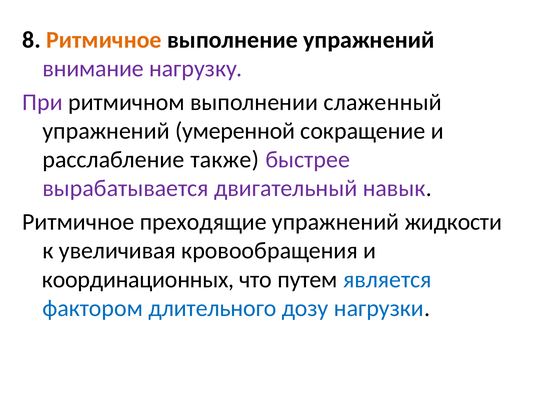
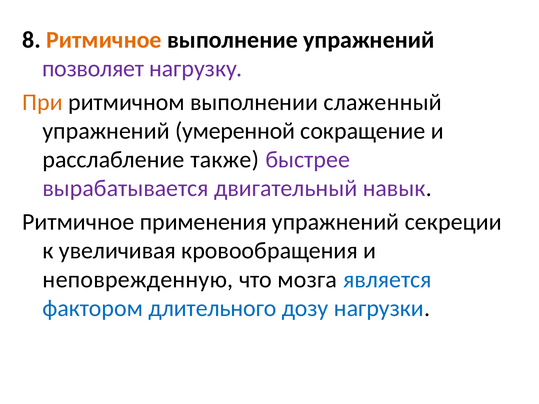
внимание: внимание -> позволяет (93, 69)
При colour: purple -> orange (42, 102)
преходящие: преходящие -> применения (203, 222)
жидкости: жидкости -> секреции (453, 222)
координационных: координационных -> неповрежденную (138, 280)
путем: путем -> мозга (307, 280)
